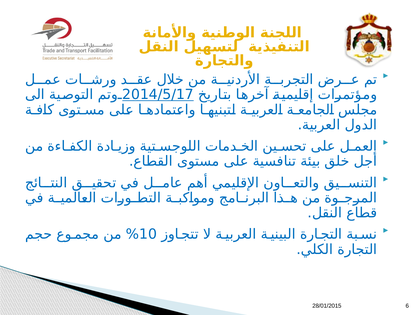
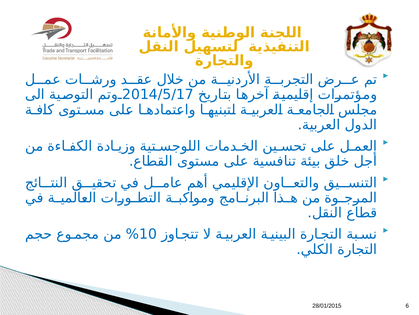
2014/5/17 underline: present -> none (158, 94)
